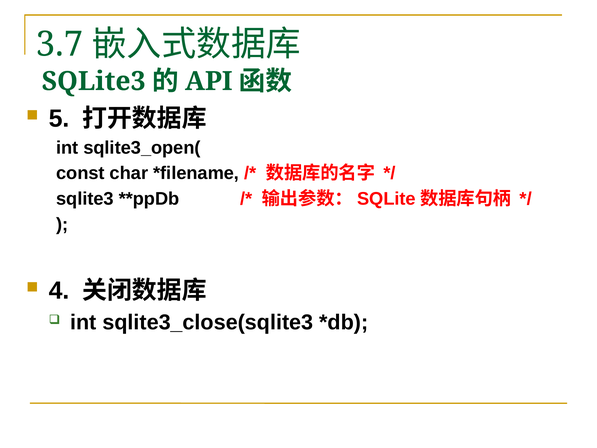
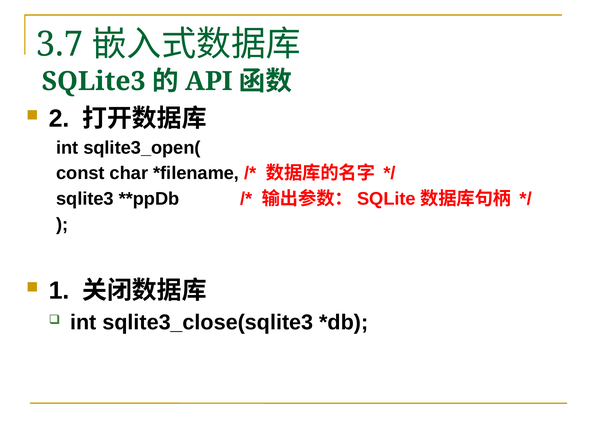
5: 5 -> 2 (59, 119)
4: 4 -> 1 (59, 290)
